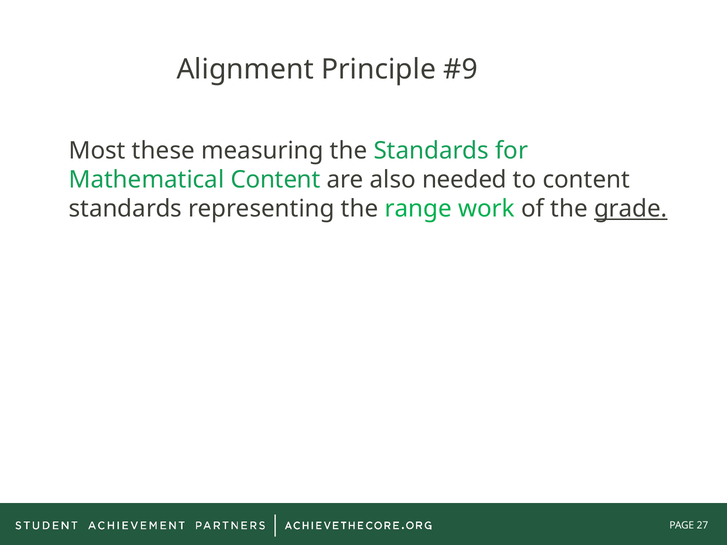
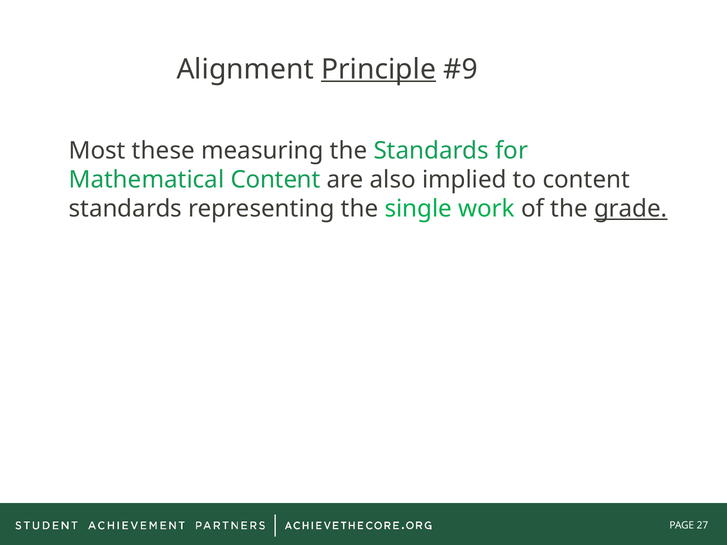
Principle underline: none -> present (379, 69)
needed: needed -> implied (464, 180)
range: range -> single (418, 209)
